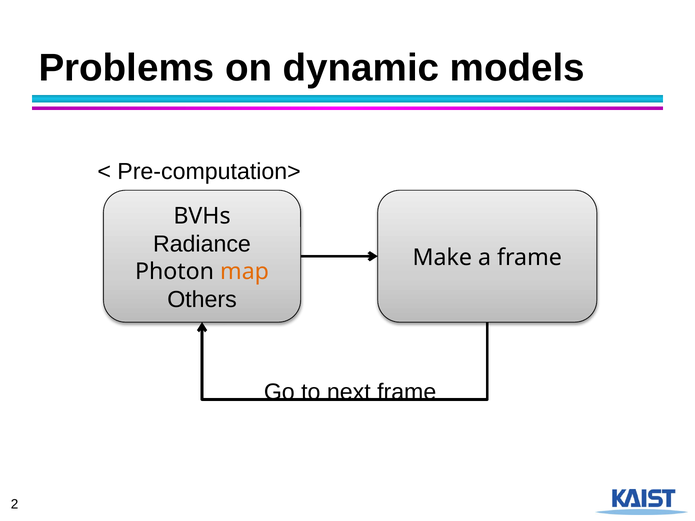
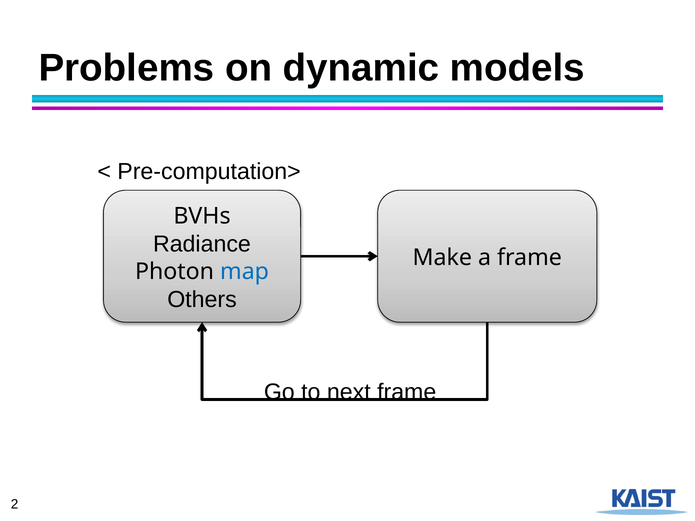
map colour: orange -> blue (245, 272)
